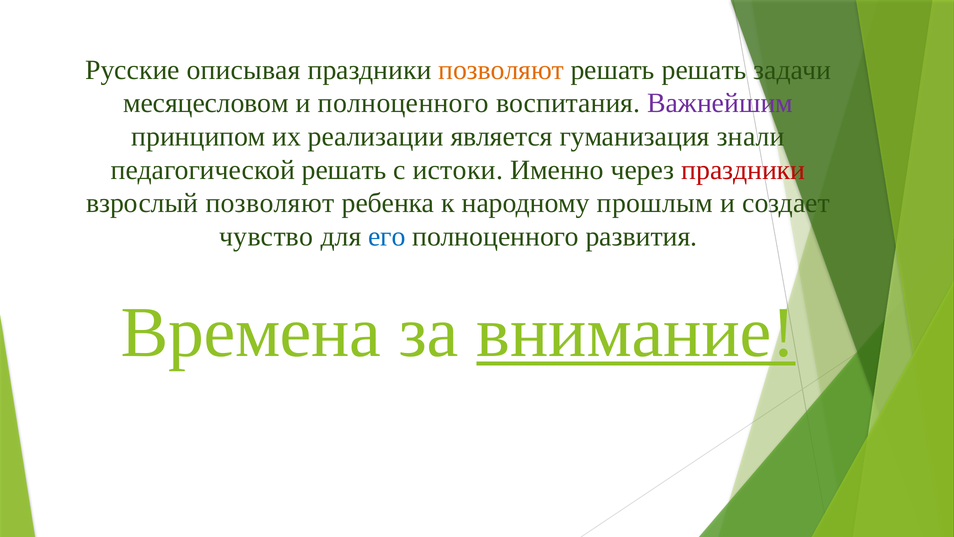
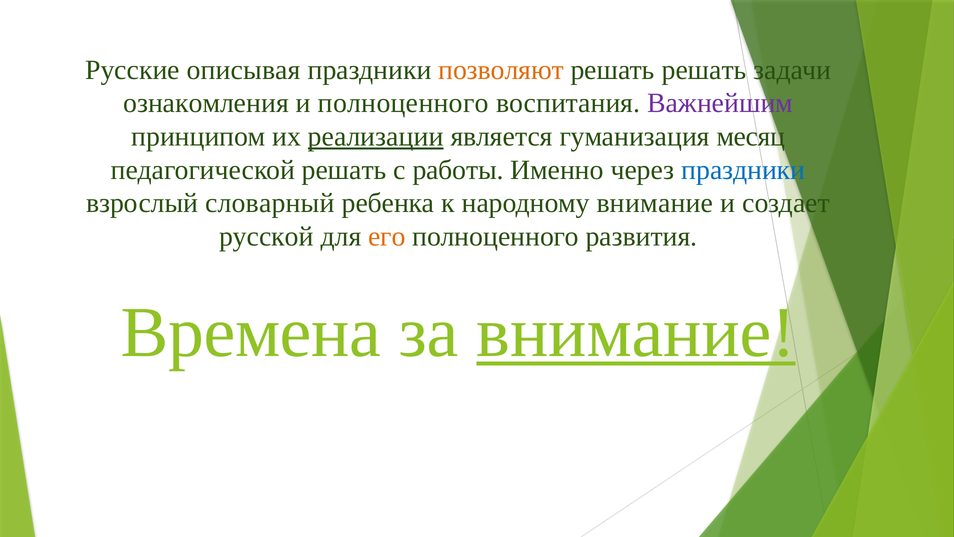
месяцесловом: месяцесловом -> ознакомления (206, 103)
реализации underline: none -> present (376, 137)
знали: знали -> месяц (751, 137)
истоки: истоки -> работы (458, 170)
праздники colour: red -> blue (743, 170)
взрослый позволяют: позволяют -> словарный (270, 203)
народному прошлым: прошлым -> внимание (655, 203)
чувство: чувство -> русской (266, 236)
его colour: blue -> orange (387, 236)
